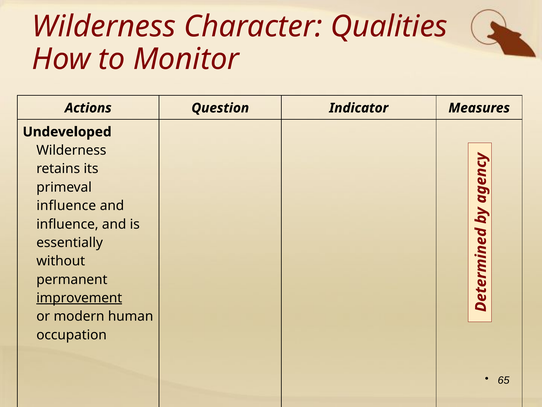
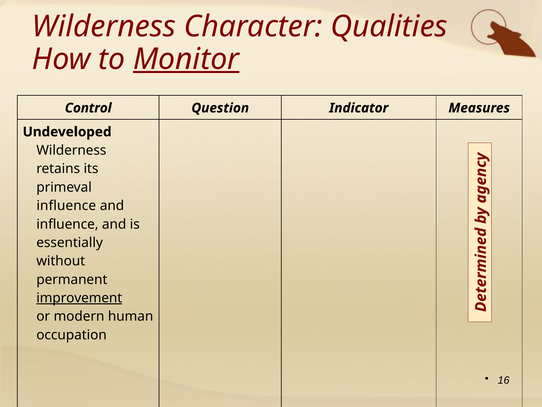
Monitor underline: none -> present (186, 59)
Actions: Actions -> Control (88, 108)
65: 65 -> 16 (504, 380)
